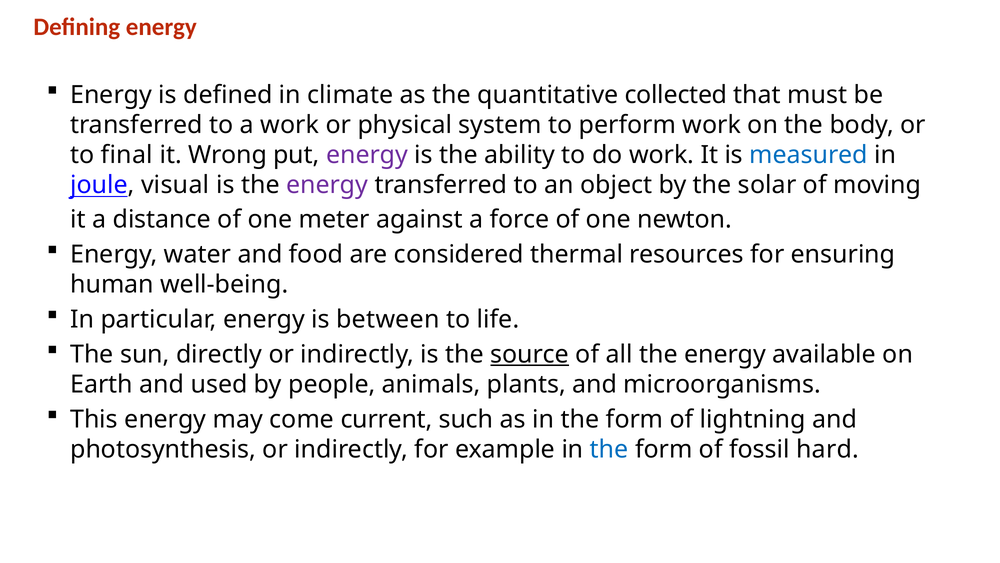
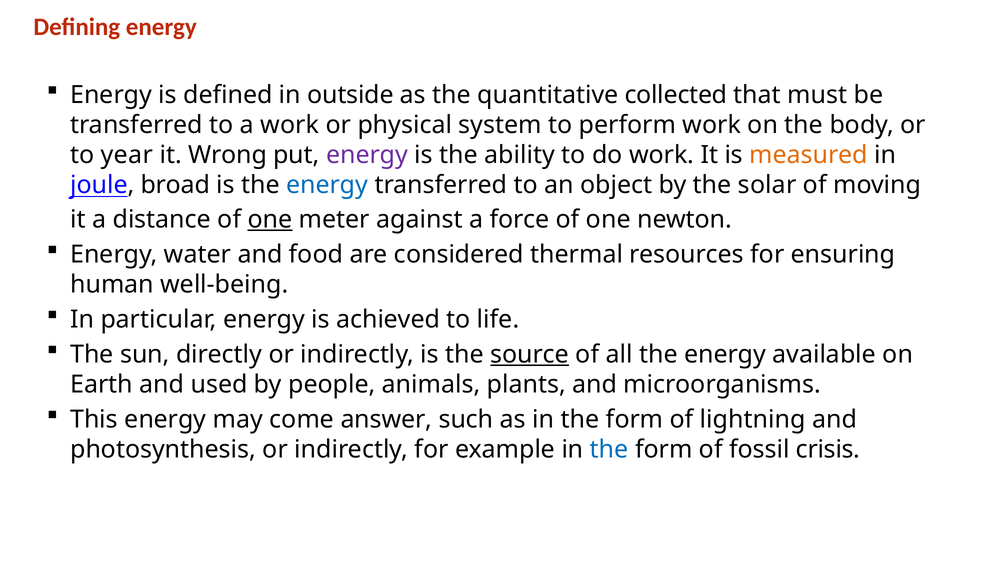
climate: climate -> outside (350, 95)
final: final -> year (127, 155)
measured colour: blue -> orange (809, 155)
visual: visual -> broad (175, 185)
energy colour: purple -> blue (327, 185)
one underline: none -> present (270, 219)
between: between -> achieved (388, 319)
current: current -> answer (386, 419)
hard: hard -> crisis (828, 449)
